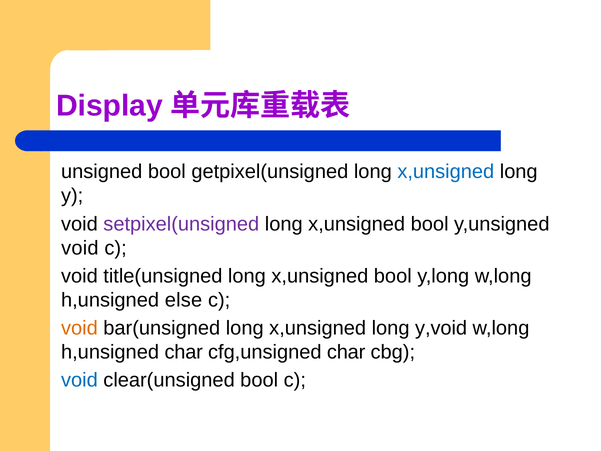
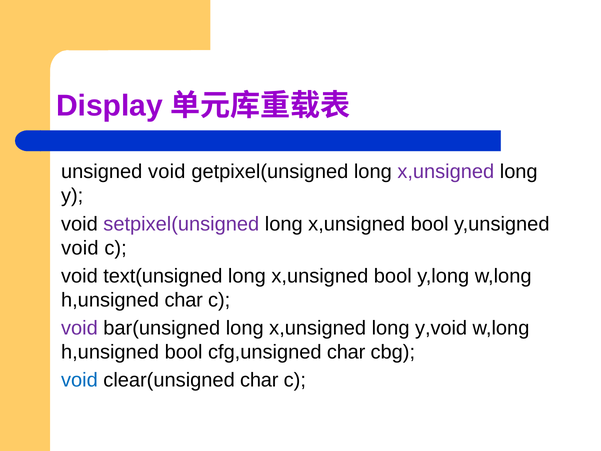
unsigned bool: bool -> void (167, 172)
x,unsigned colour: blue -> purple (446, 172)
title(unsigned: title(unsigned -> text(unsigned (163, 276)
h,unsigned else: else -> char (184, 300)
void colour: orange -> purple (79, 328)
h,unsigned char: char -> bool (184, 352)
clear(unsigned bool: bool -> char (259, 380)
